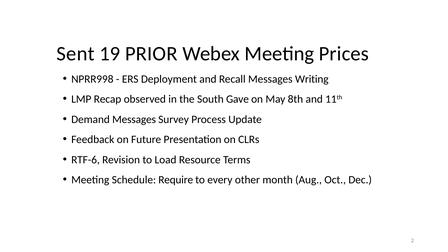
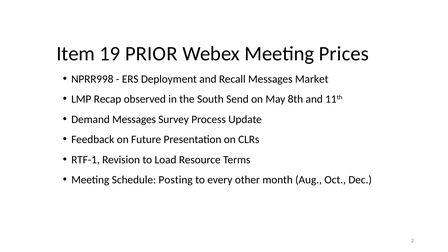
Sent: Sent -> Item (76, 54)
Writing: Writing -> Market (312, 79)
Gave: Gave -> Send (237, 99)
RTF-6: RTF-6 -> RTF-1 (85, 160)
Require: Require -> Posting (176, 180)
